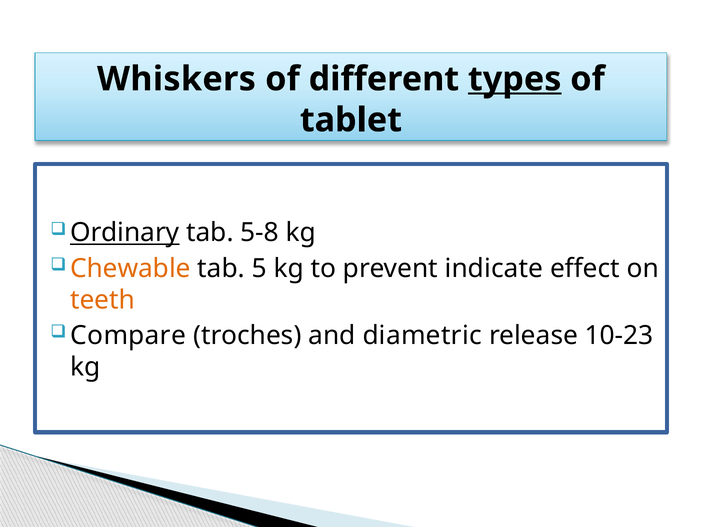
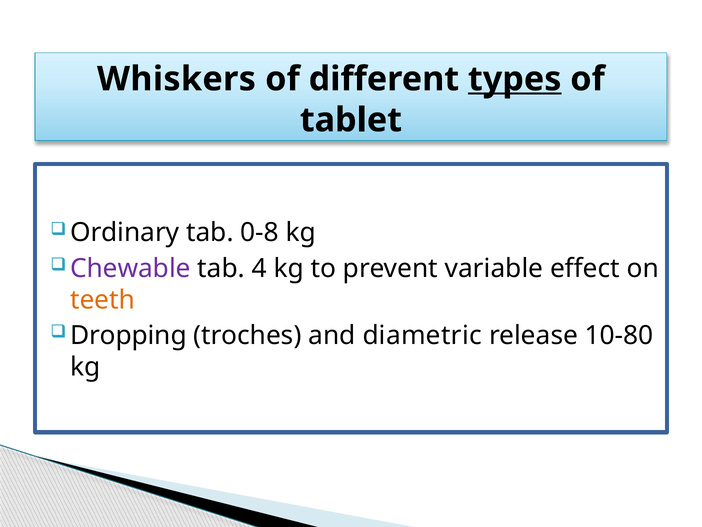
Ordinary underline: present -> none (125, 233)
5-8: 5-8 -> 0-8 (260, 233)
Chewable colour: orange -> purple (130, 268)
5: 5 -> 4 (259, 268)
indicate: indicate -> variable (494, 268)
Compare: Compare -> Dropping (128, 335)
10-23: 10-23 -> 10-80 (619, 335)
